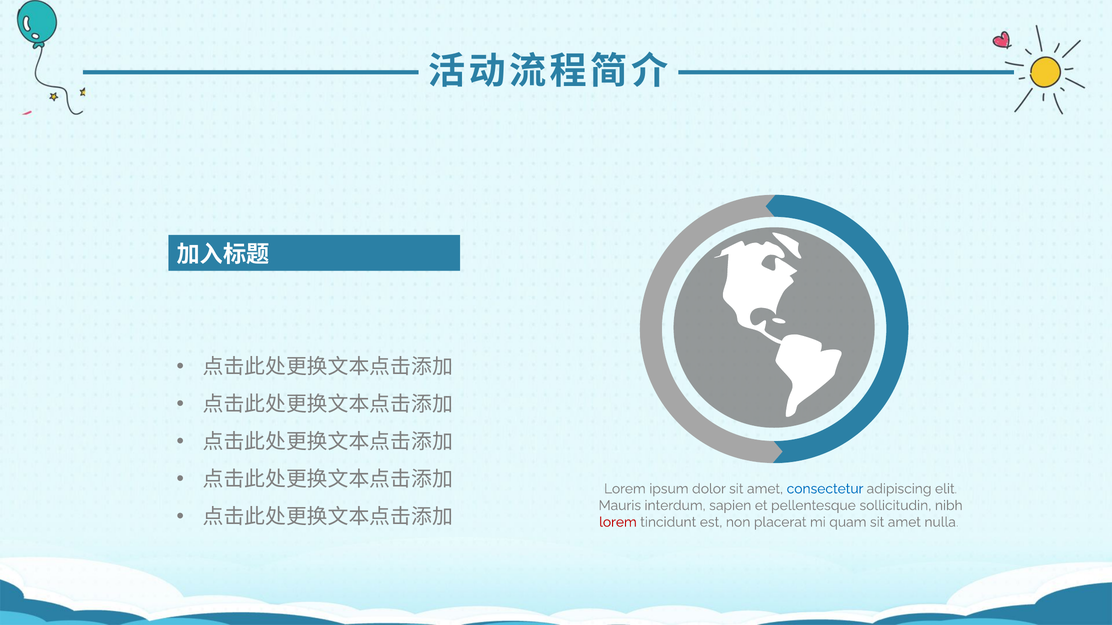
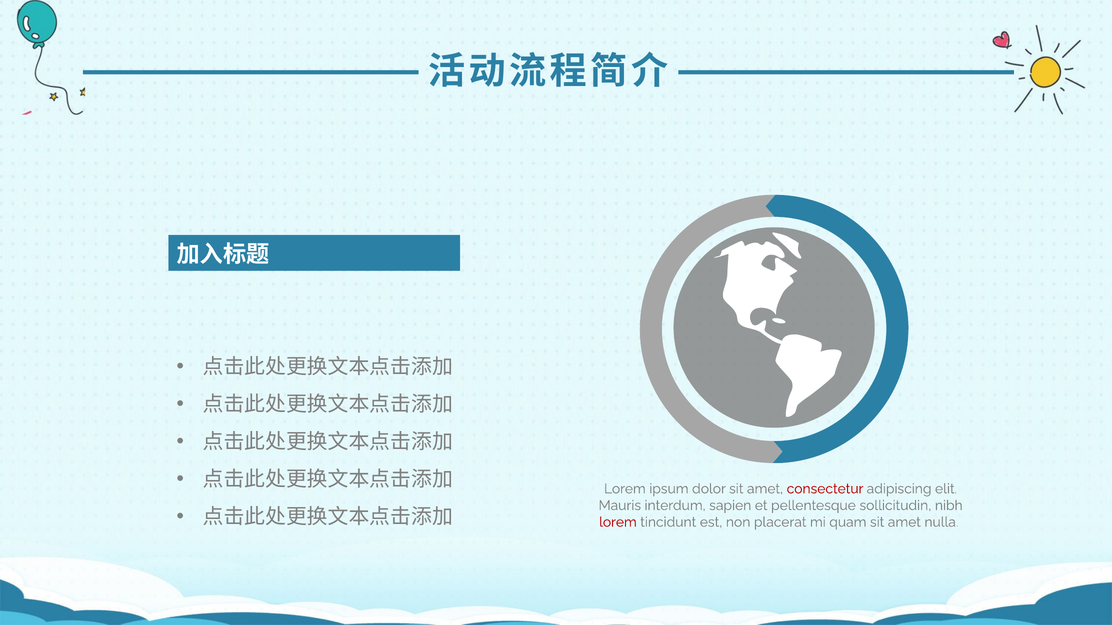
consectetur colour: blue -> red (825, 489)
